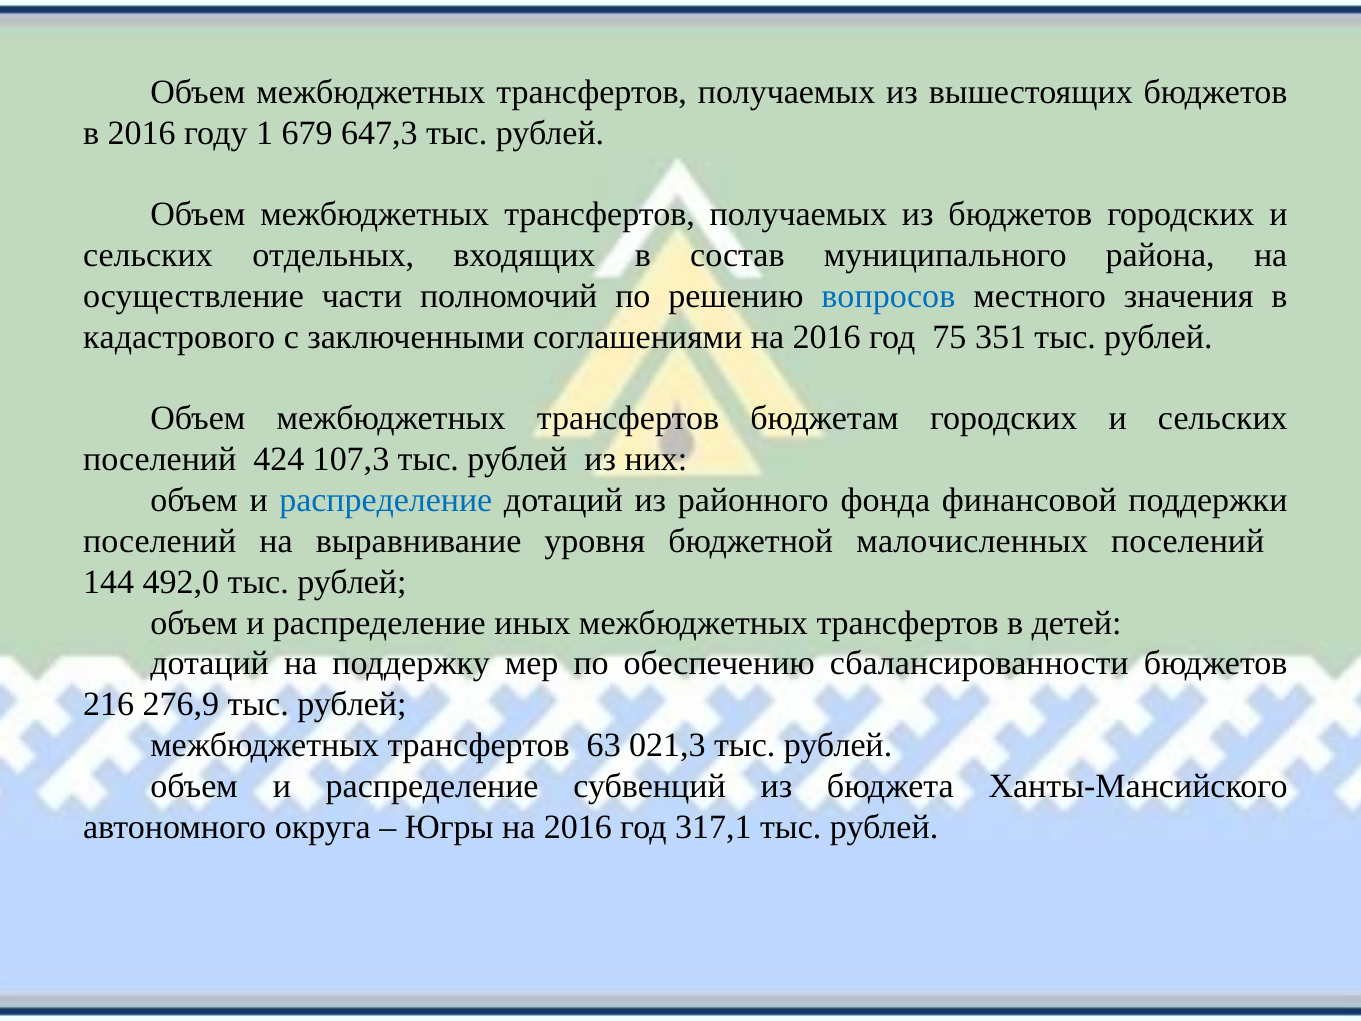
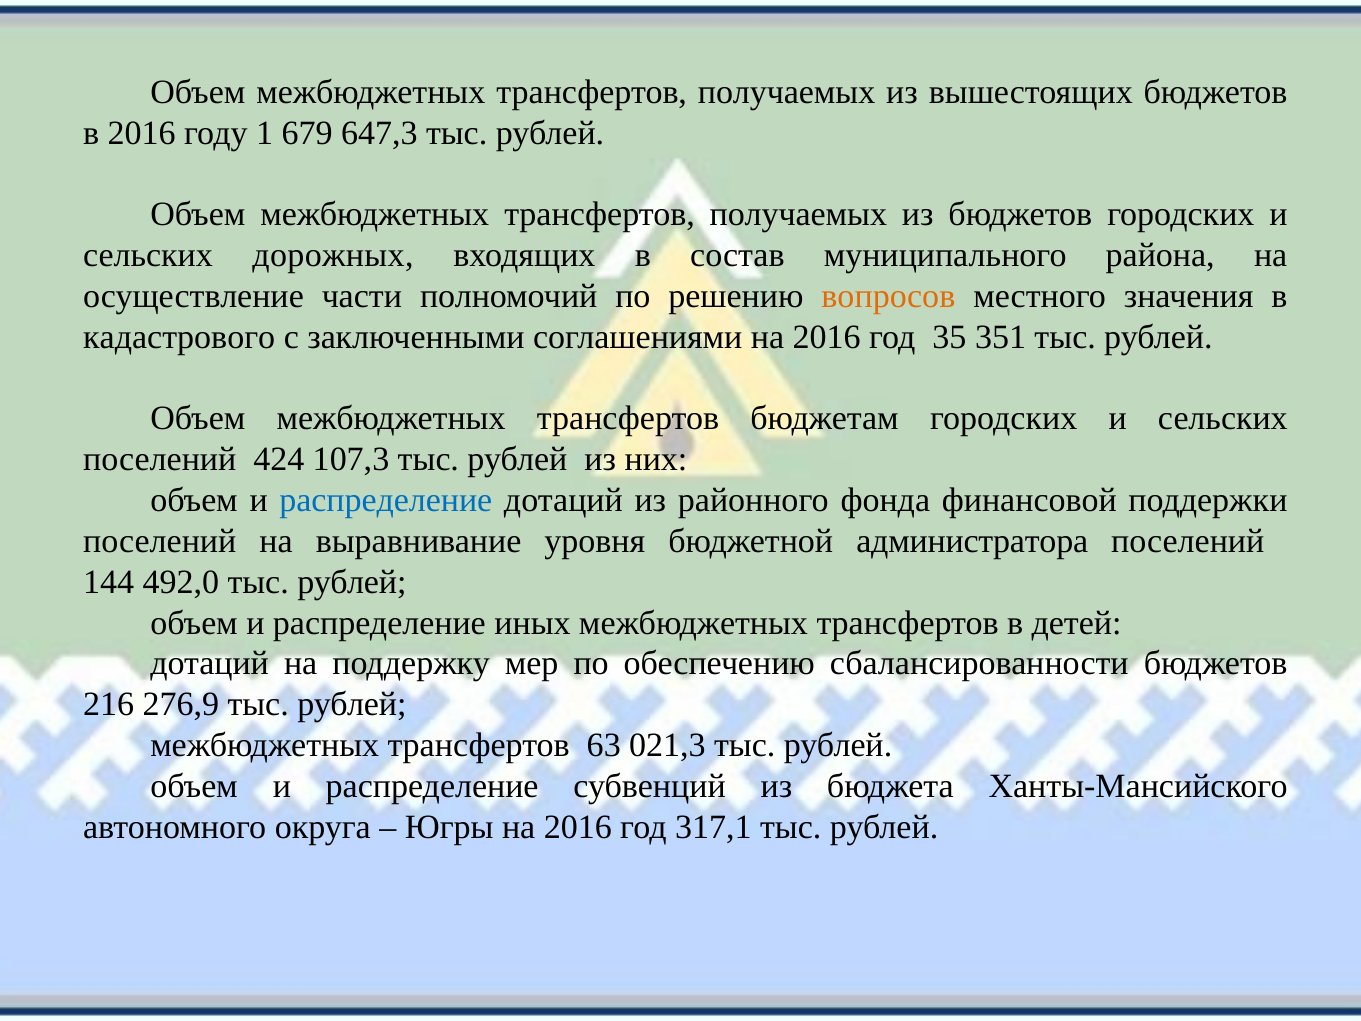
отдельных: отдельных -> дорожных (333, 255)
вопросов colour: blue -> orange (888, 296)
75: 75 -> 35 (949, 337)
малочисленных: малочисленных -> администратора (972, 541)
